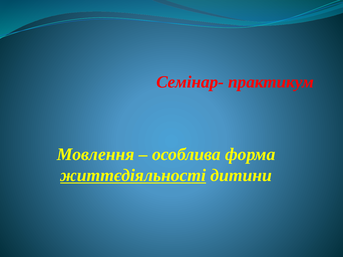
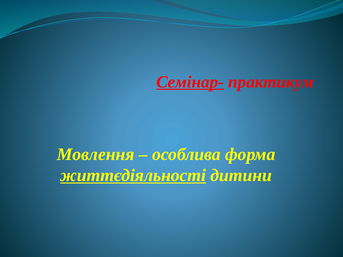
Семінар- underline: none -> present (190, 82)
